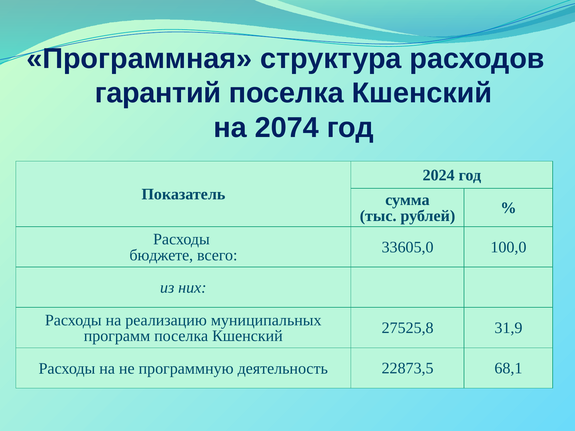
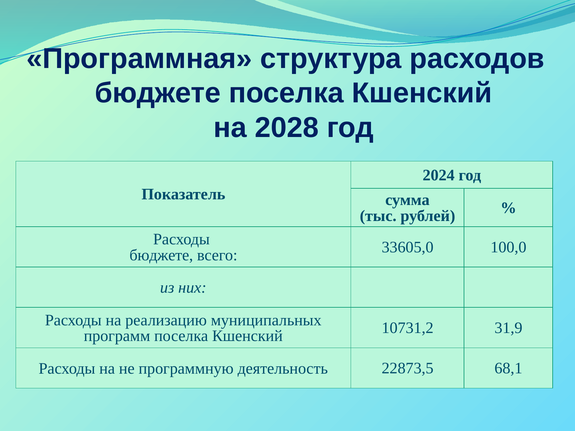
гарантий: гарантий -> бюджете (158, 93)
2074: 2074 -> 2028 (287, 128)
27525,8: 27525,8 -> 10731,2 (408, 328)
